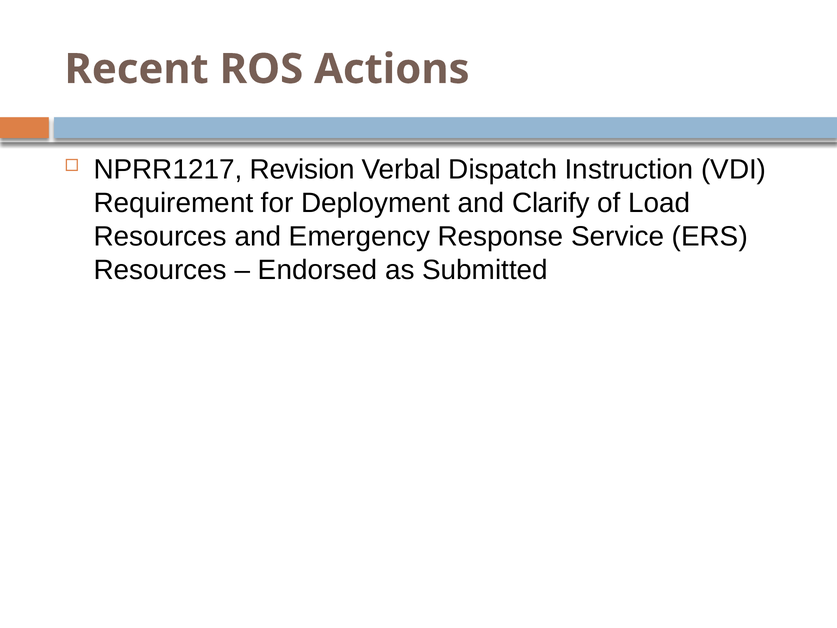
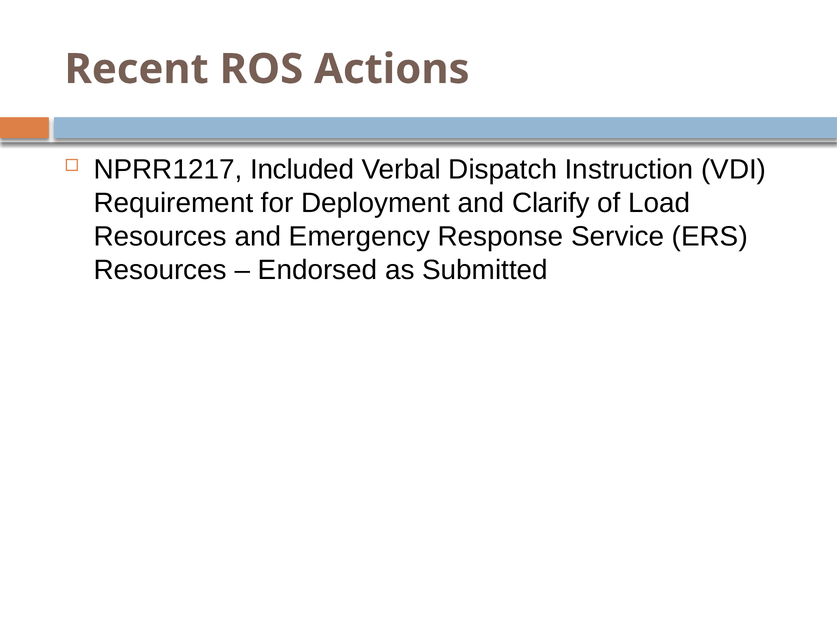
Revision: Revision -> Included (302, 169)
